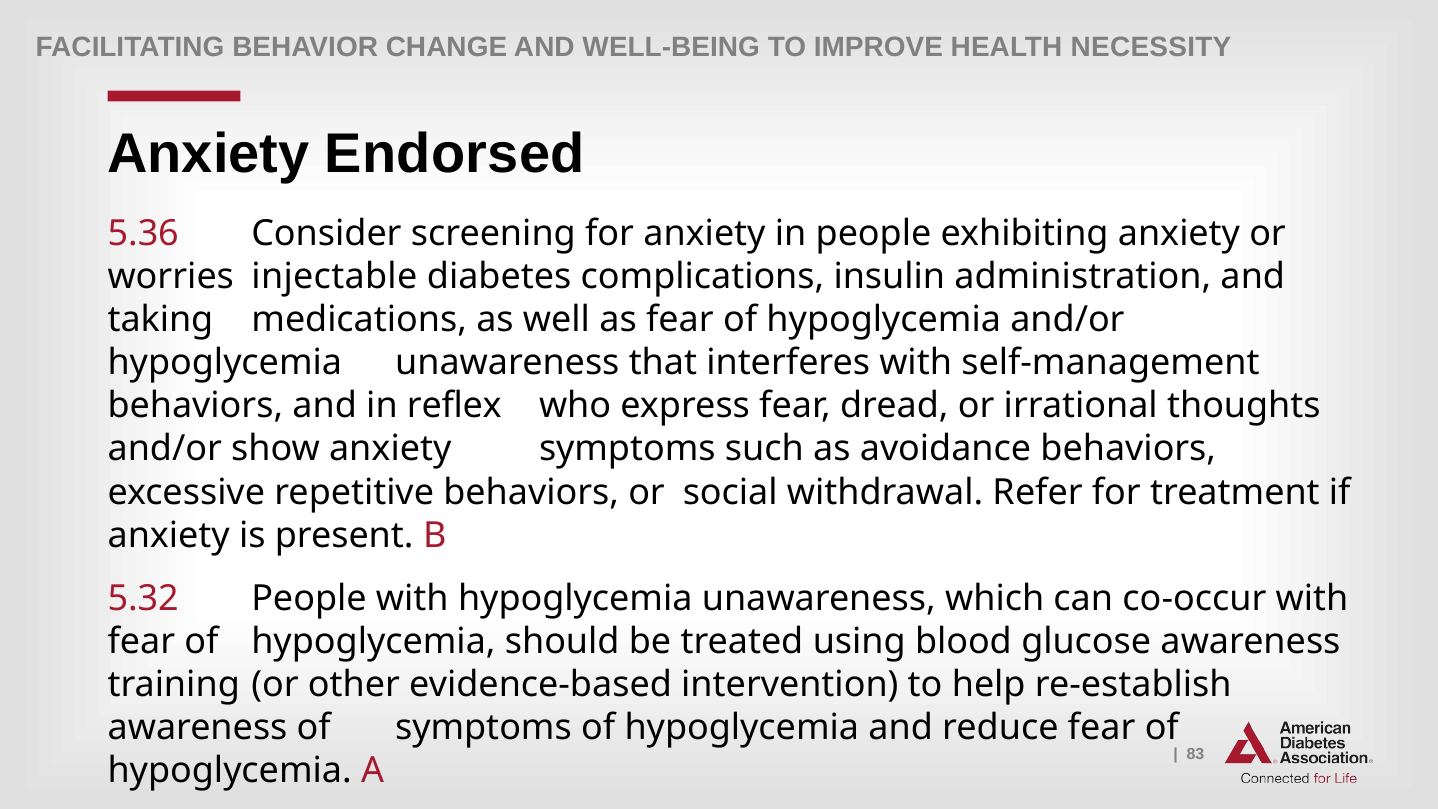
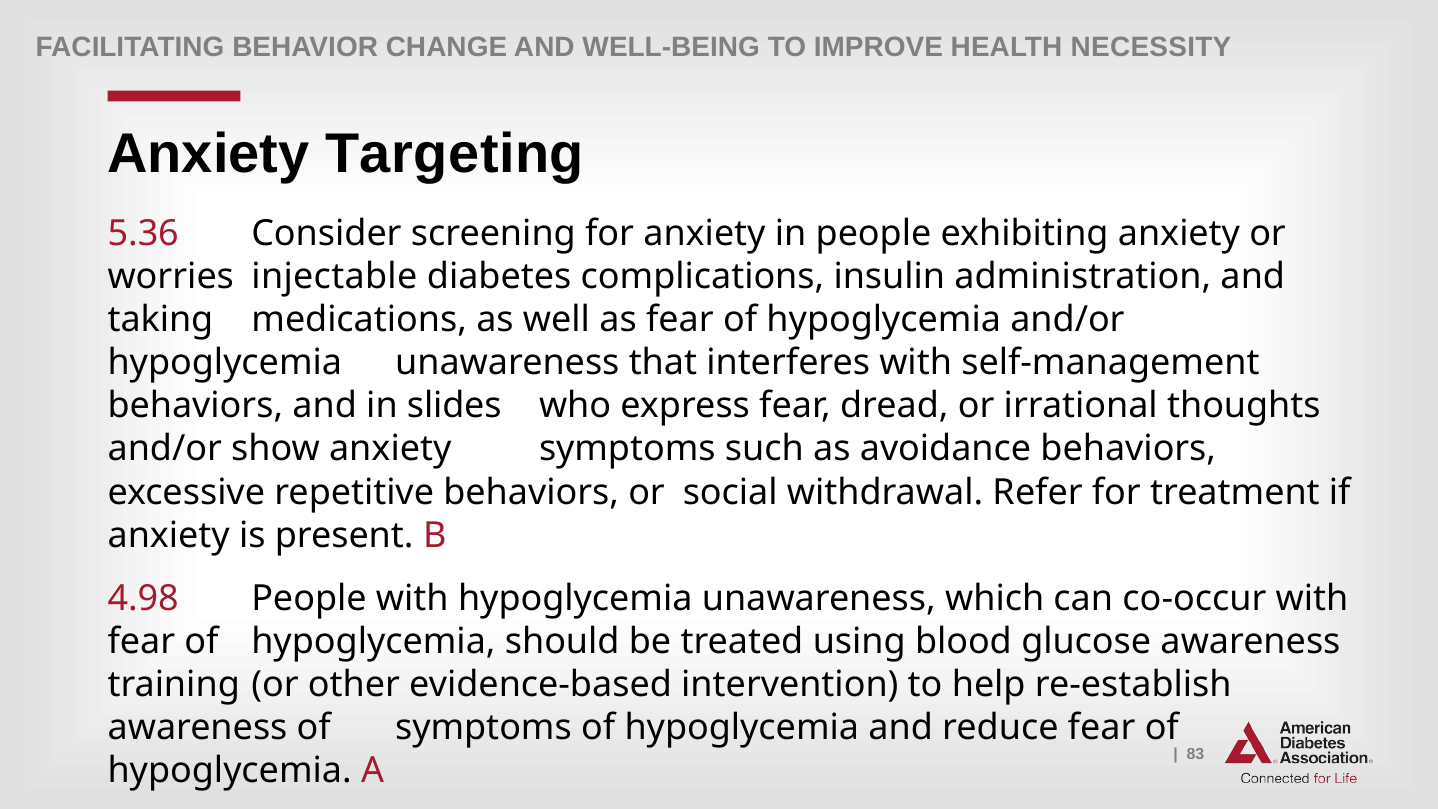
Endorsed: Endorsed -> Targeting (455, 154)
reflex: reflex -> slides (454, 406)
5.32: 5.32 -> 4.98 (143, 598)
